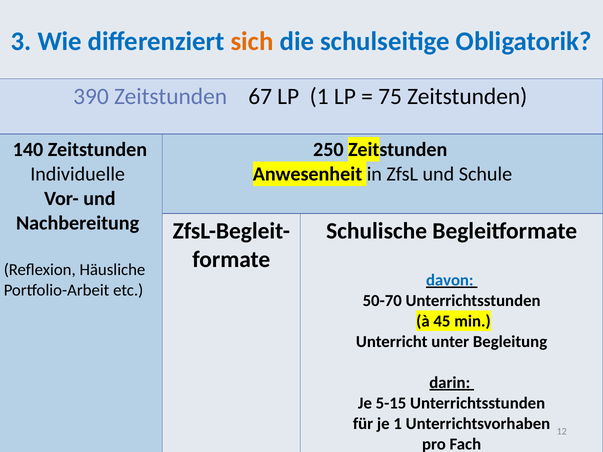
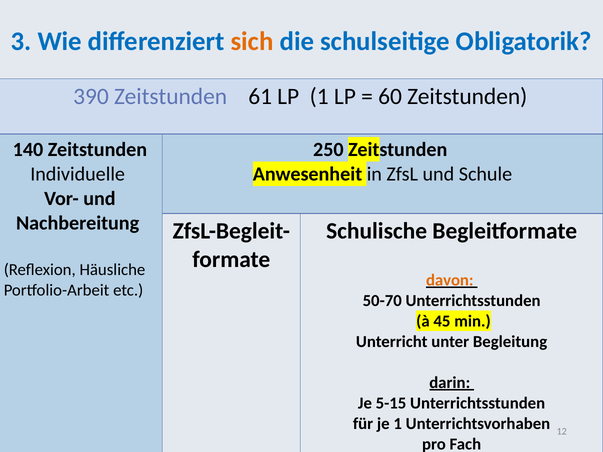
67: 67 -> 61 (260, 97)
75: 75 -> 60 (390, 97)
davon colour: blue -> orange (450, 280)
